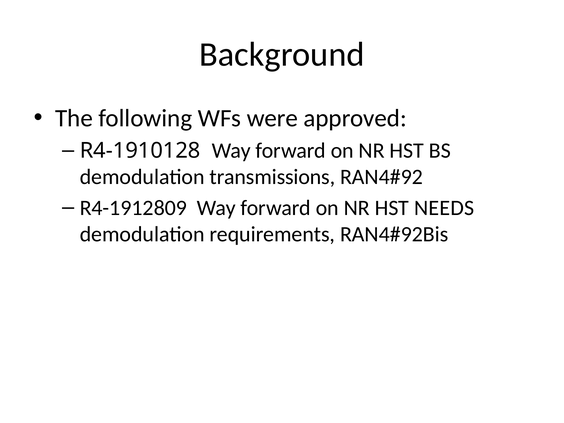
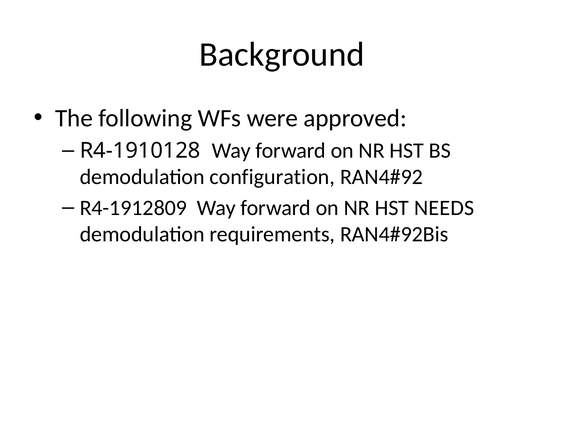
transmissions: transmissions -> configuration (272, 177)
